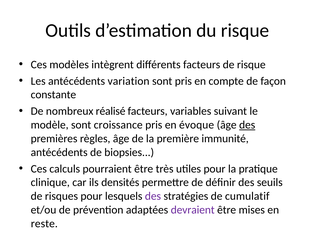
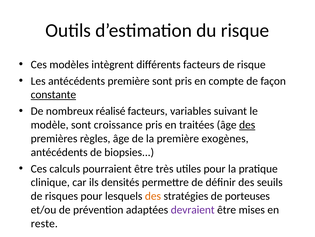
antécédents variation: variation -> première (129, 81)
constante underline: none -> present (53, 94)
évoque: évoque -> traitées (197, 124)
immunité: immunité -> exogènes (225, 138)
des colour: purple -> orange (153, 196)
cumulatif: cumulatif -> porteuses (247, 196)
